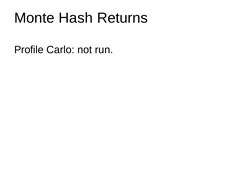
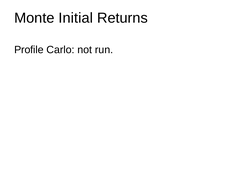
Hash: Hash -> Initial (76, 18)
